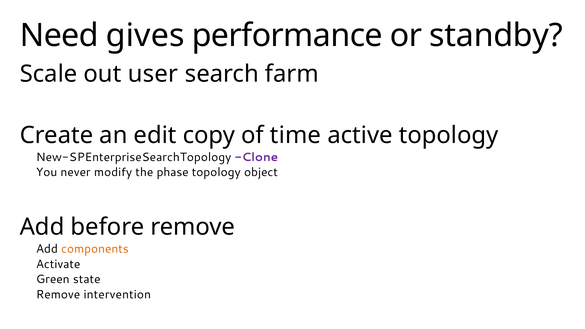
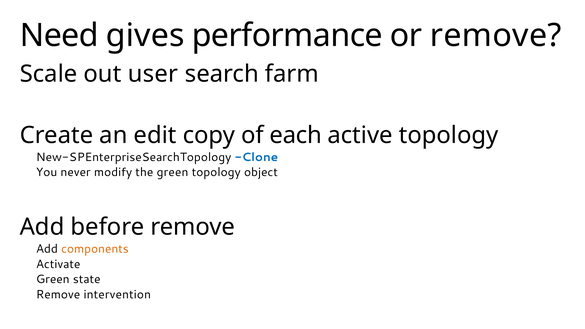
or standby: standby -> remove (496, 35)
time: time -> each (296, 135)
Clone colour: purple -> blue (256, 157)
the phase: phase -> green (173, 172)
